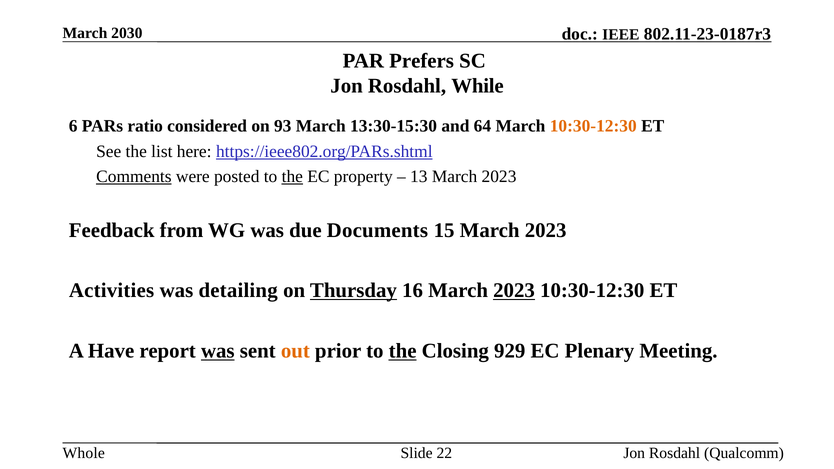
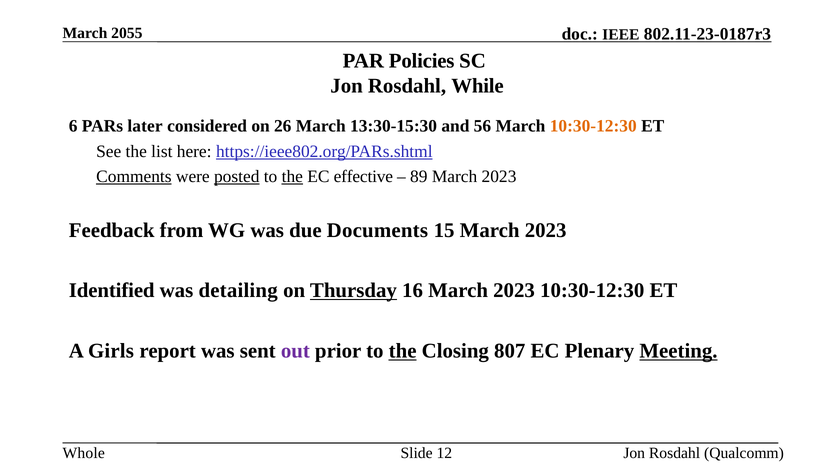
2030: 2030 -> 2055 (127, 33)
Prefers: Prefers -> Policies (422, 61)
ratio: ratio -> later (145, 126)
93: 93 -> 26 (283, 126)
64: 64 -> 56 (482, 126)
posted underline: none -> present (237, 177)
property: property -> effective (363, 177)
13: 13 -> 89 (419, 177)
Activities: Activities -> Identified (112, 291)
2023 underline: present -> none (514, 291)
Have: Have -> Girls (111, 351)
was underline: present -> none (218, 351)
out colour: orange -> purple (295, 351)
929: 929 -> 807 (510, 351)
Meeting underline: none -> present (678, 351)
22: 22 -> 12 (444, 453)
